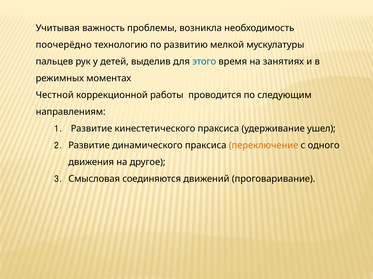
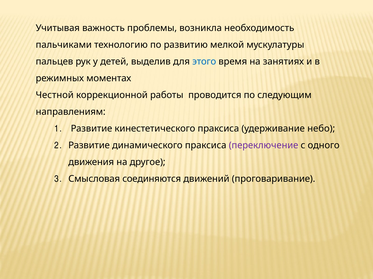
поочерёдно: поочерёдно -> пальчиками (64, 45)
ушел: ушел -> небо (321, 129)
переключение colour: orange -> purple (264, 146)
